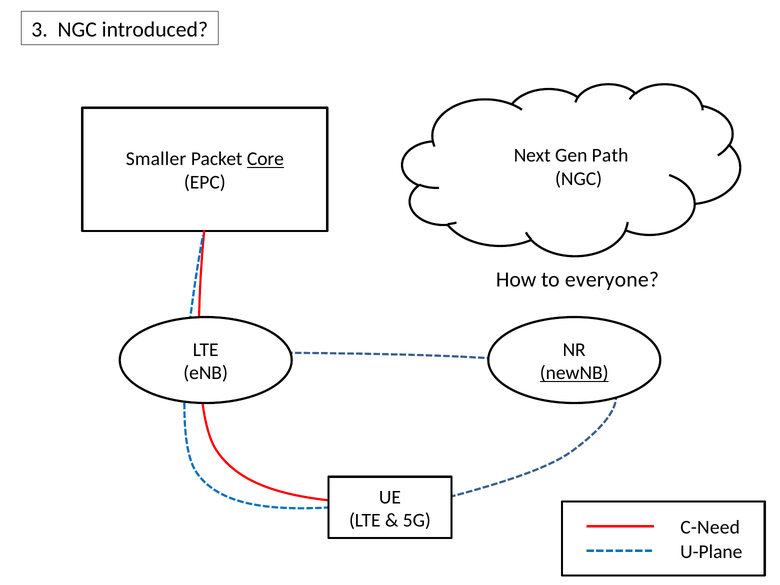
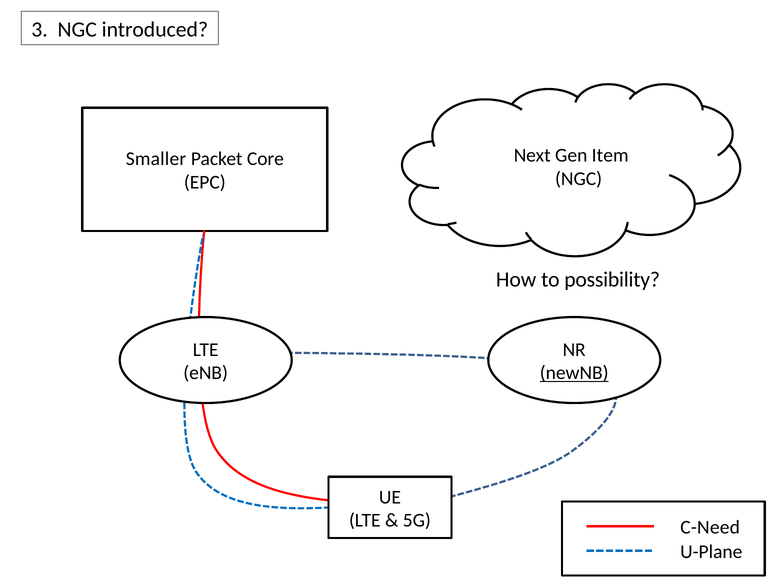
Path: Path -> Item (610, 155)
Core underline: present -> none (265, 159)
everyone: everyone -> possibility (612, 279)
